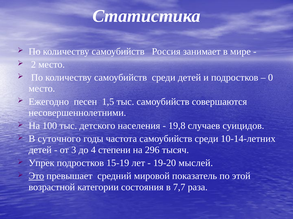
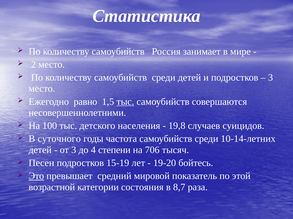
0: 0 -> 3 (270, 78)
песен: песен -> равно (85, 102)
тыс underline: none -> present (125, 102)
296: 296 -> 706 (152, 150)
Упрек: Упрек -> Песен (41, 163)
мыслей: мыслей -> бойтесь (196, 163)
7,7: 7,7 -> 8,7 (179, 188)
